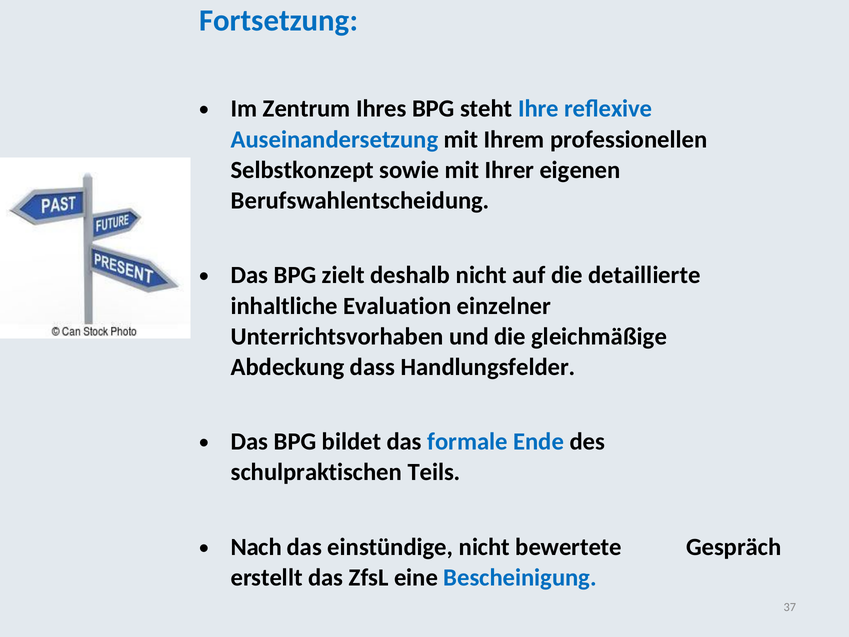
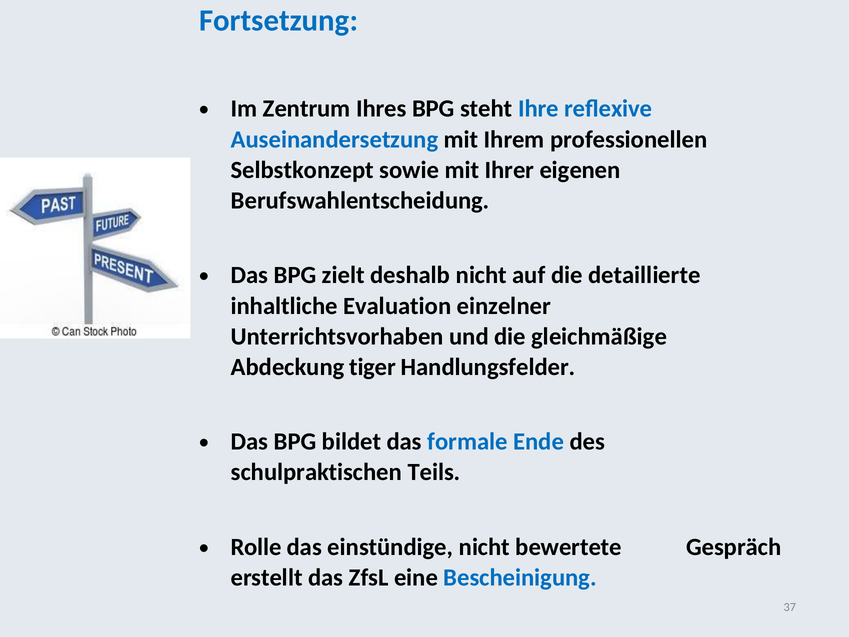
dass: dass -> tiger (373, 367)
Nach: Nach -> Rolle (256, 547)
